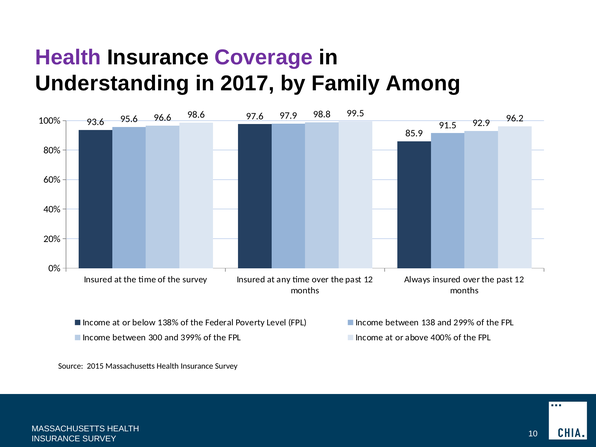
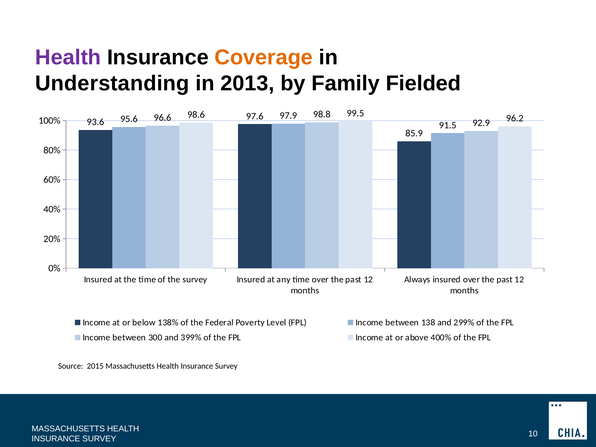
Coverage colour: purple -> orange (264, 57)
2017: 2017 -> 2013 (248, 83)
Among: Among -> Fielded (423, 83)
